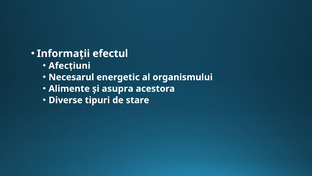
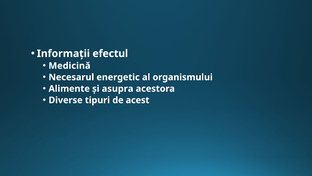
Afecțiuni: Afecțiuni -> Medicină (69, 66)
stare: stare -> acest (138, 100)
